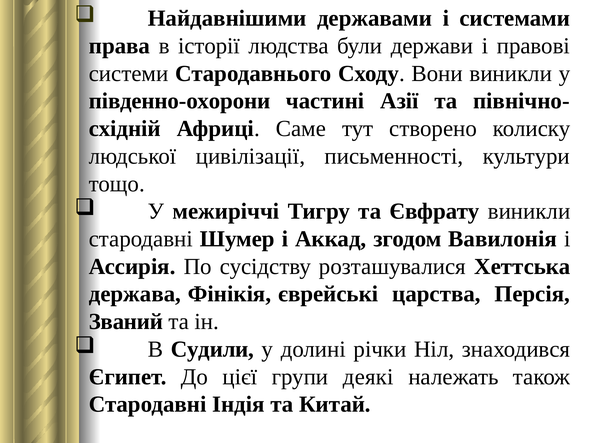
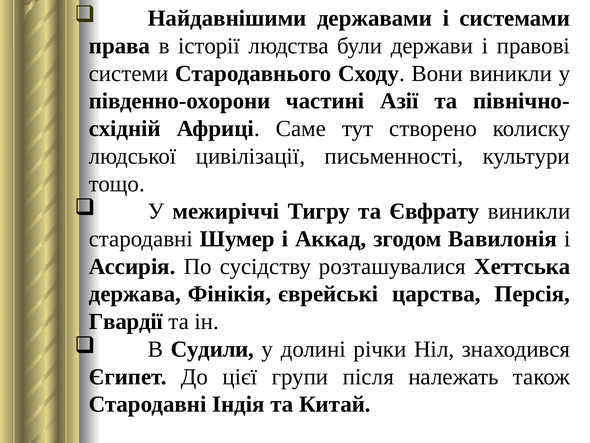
Званий: Званий -> Гвардії (126, 321)
деякі: деякі -> після (368, 376)
